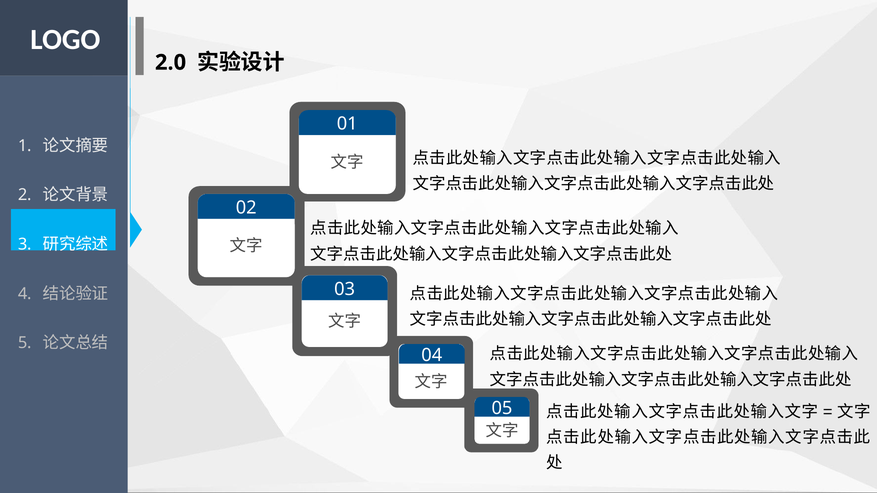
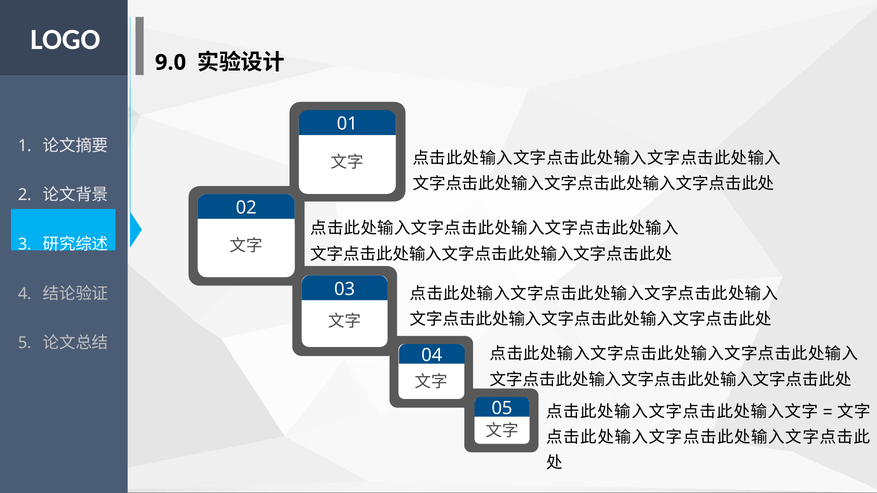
2.0: 2.0 -> 9.0 (171, 62)
